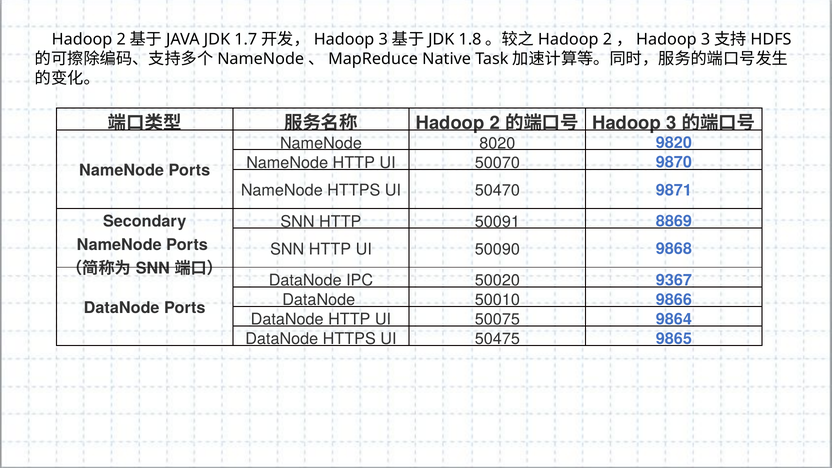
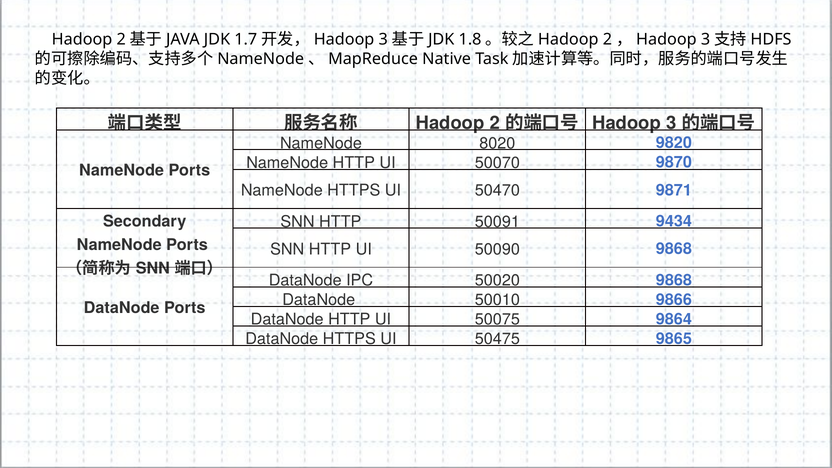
8869: 8869 -> 9434 (674, 221)
50020 9367: 9367 -> 9868 (674, 280)
